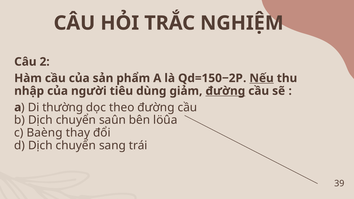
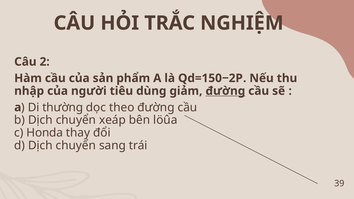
Nếu underline: present -> none (262, 78)
saûn: saûn -> xeáp (112, 120)
Baèng: Baèng -> Honda (45, 133)
